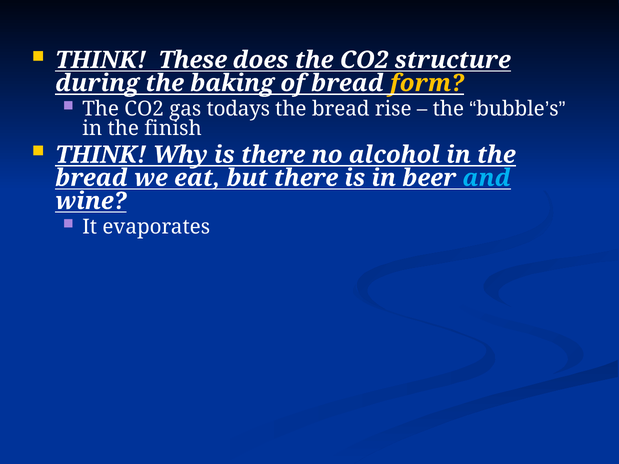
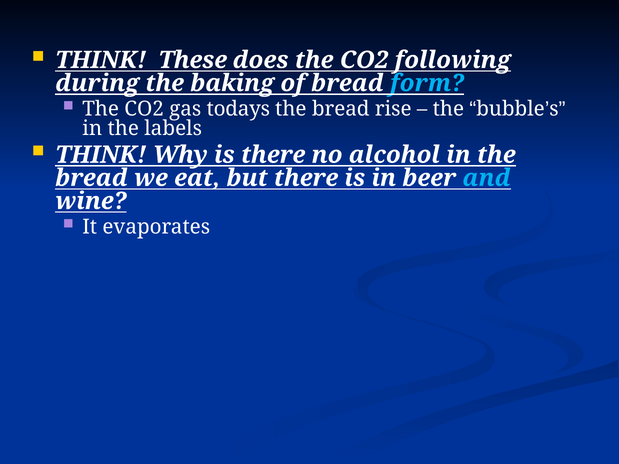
structure: structure -> following (453, 60)
form colour: yellow -> light blue (427, 83)
finish: finish -> labels (173, 129)
